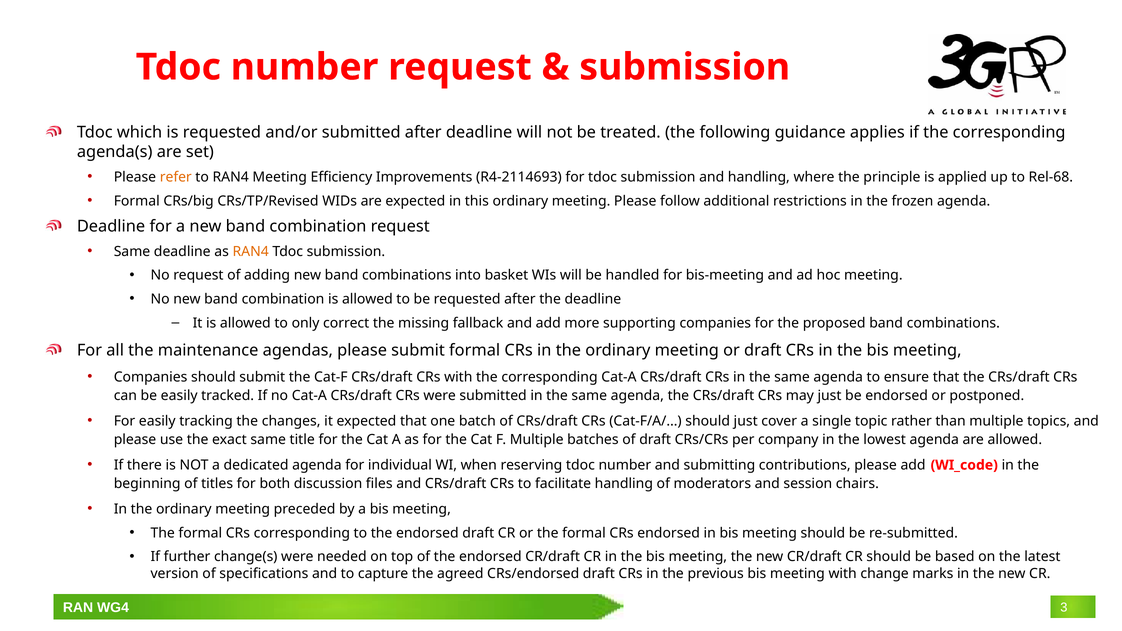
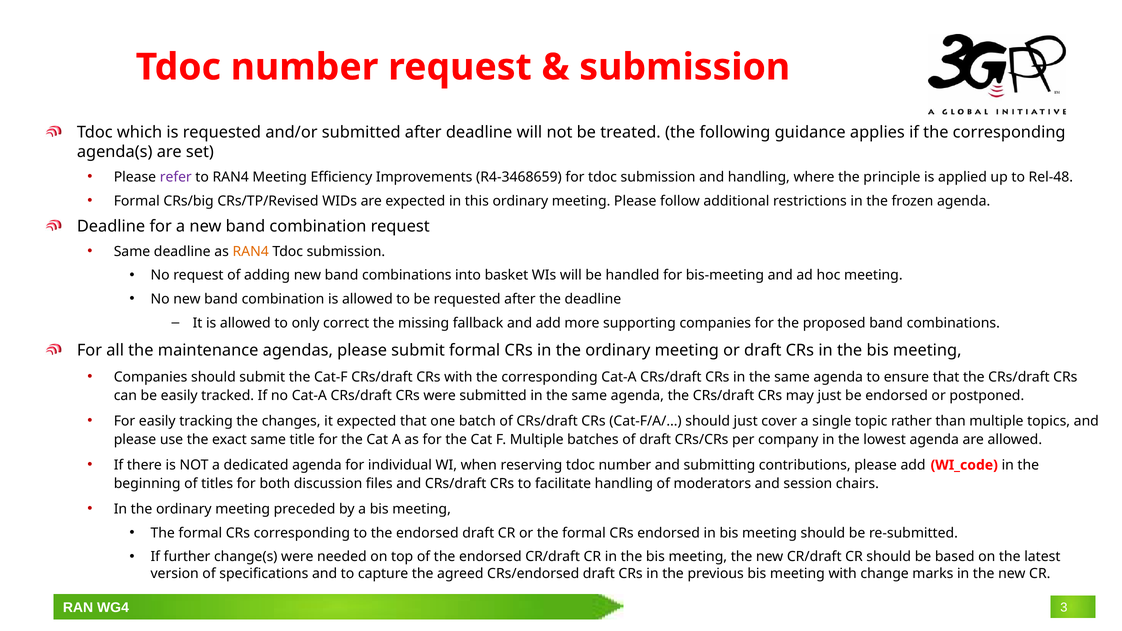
refer colour: orange -> purple (176, 177)
R4-2114693: R4-2114693 -> R4-3468659 (519, 177)
Rel-68: Rel-68 -> Rel-48 (1051, 177)
